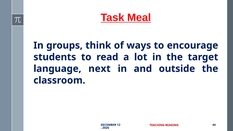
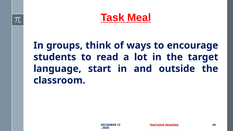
next: next -> start (100, 69)
